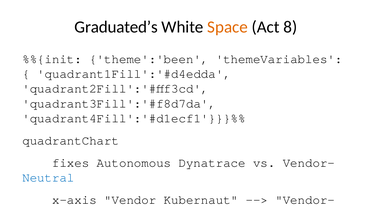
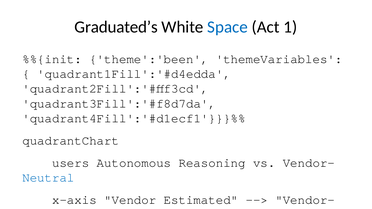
Space colour: orange -> blue (228, 27)
8: 8 -> 1 (290, 27)
fixes: fixes -> users (71, 163)
Autonomous Dynatrace: Dynatrace -> Reasoning (212, 163)
Vendor Kubernaut: Kubernaut -> Estimated (201, 200)
